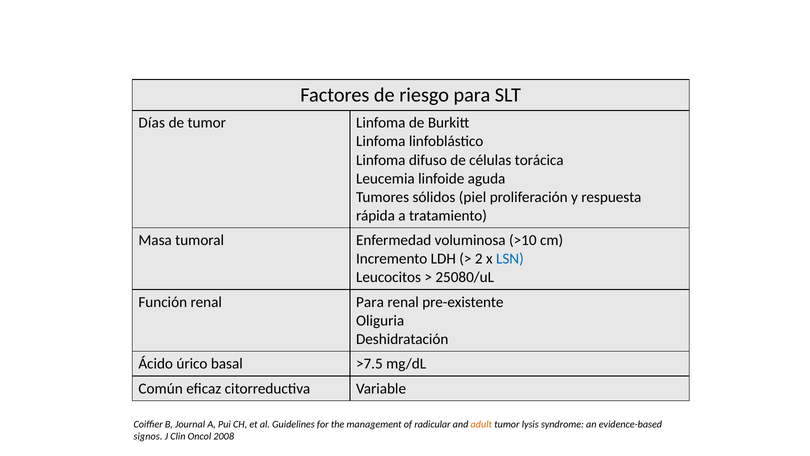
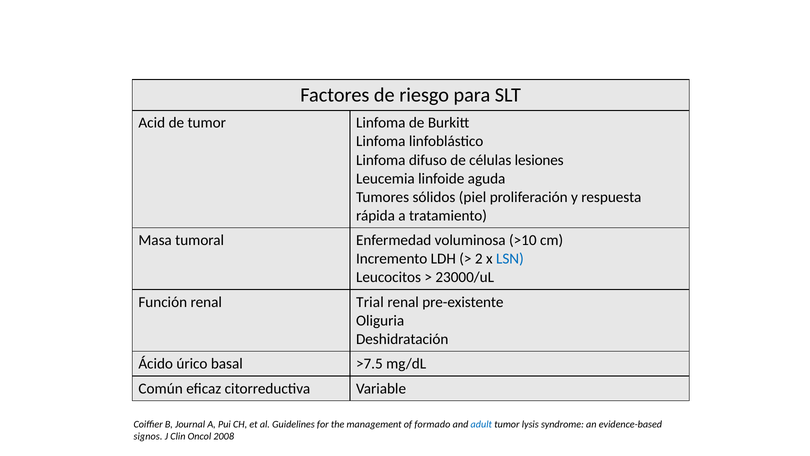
Días: Días -> Acid (152, 123)
torácica: torácica -> lesiones (539, 160)
25080/uL: 25080/uL -> 23000/uL (465, 277)
renal Para: Para -> Trial (370, 302)
radicular: radicular -> formado (432, 424)
adult colour: orange -> blue (481, 424)
